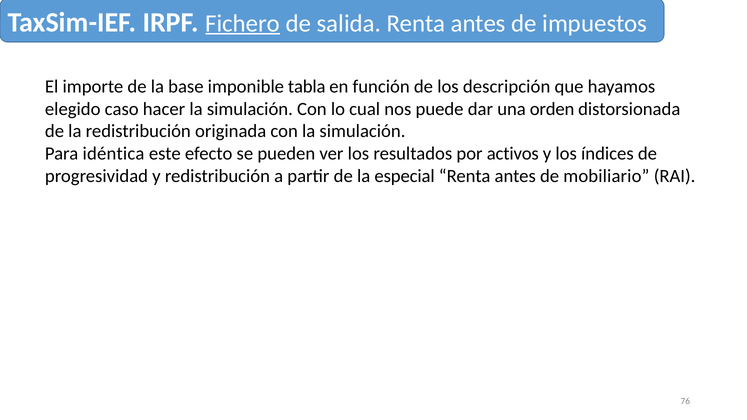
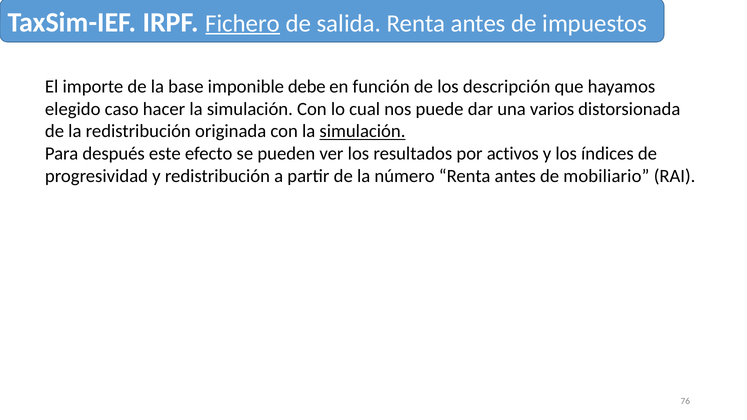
tabla: tabla -> debe (307, 87)
orden: orden -> varios (552, 109)
simulación underline: none -> present (362, 131)
idéntica: idéntica -> después (114, 154)
especial: especial -> número (405, 176)
